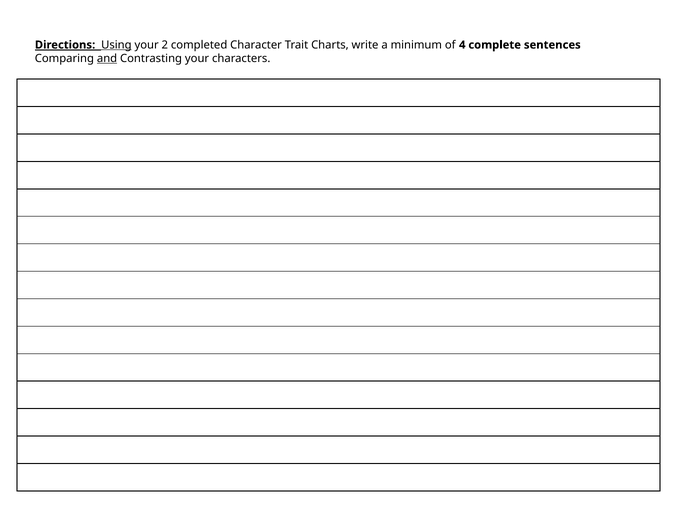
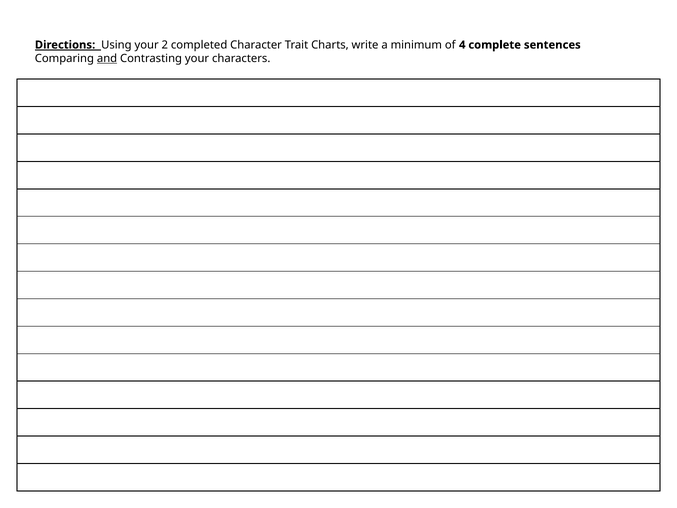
Using underline: present -> none (116, 45)
